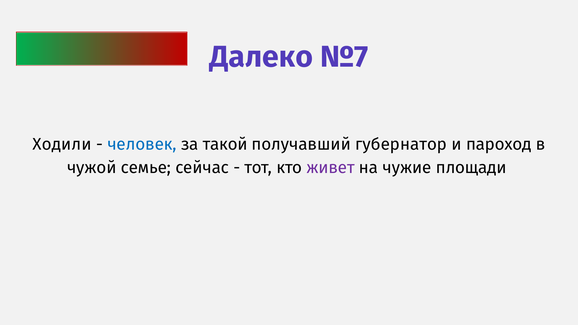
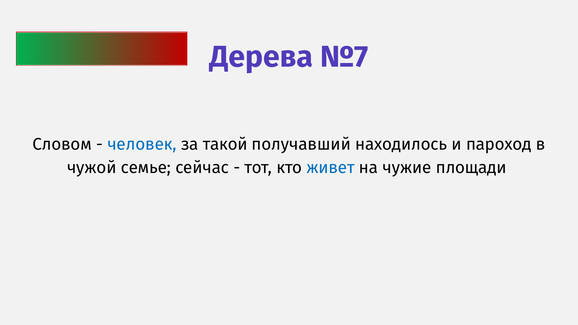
Далеко: Далеко -> Дерева (261, 57)
Ходили: Ходили -> Словом (62, 144)
губернатор: губернатор -> находилось (401, 144)
живет colour: purple -> blue (331, 168)
